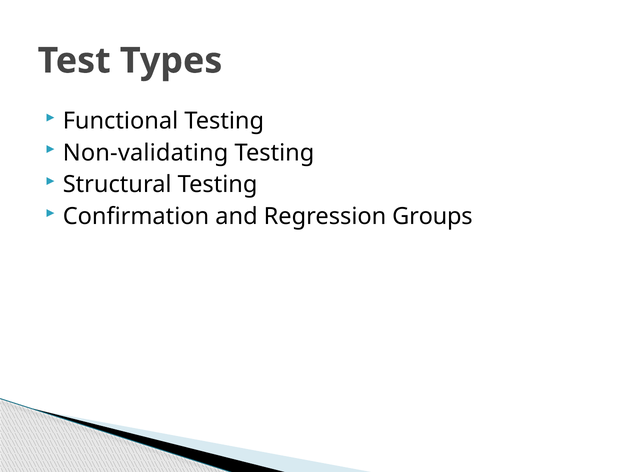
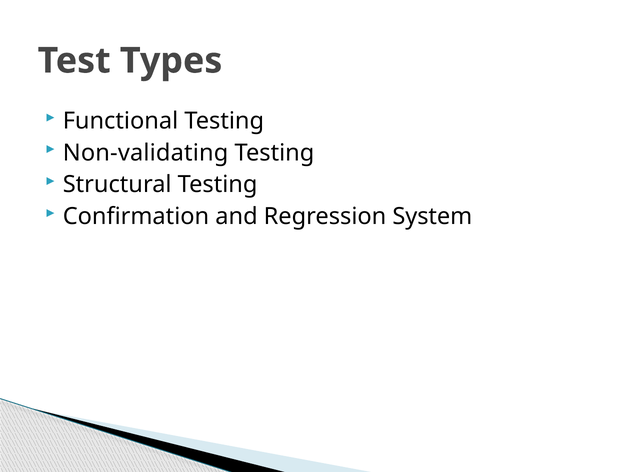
Groups: Groups -> System (432, 216)
